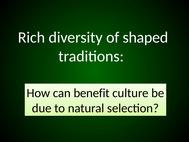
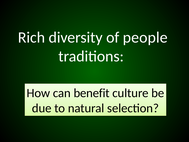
shaped: shaped -> people (145, 37)
